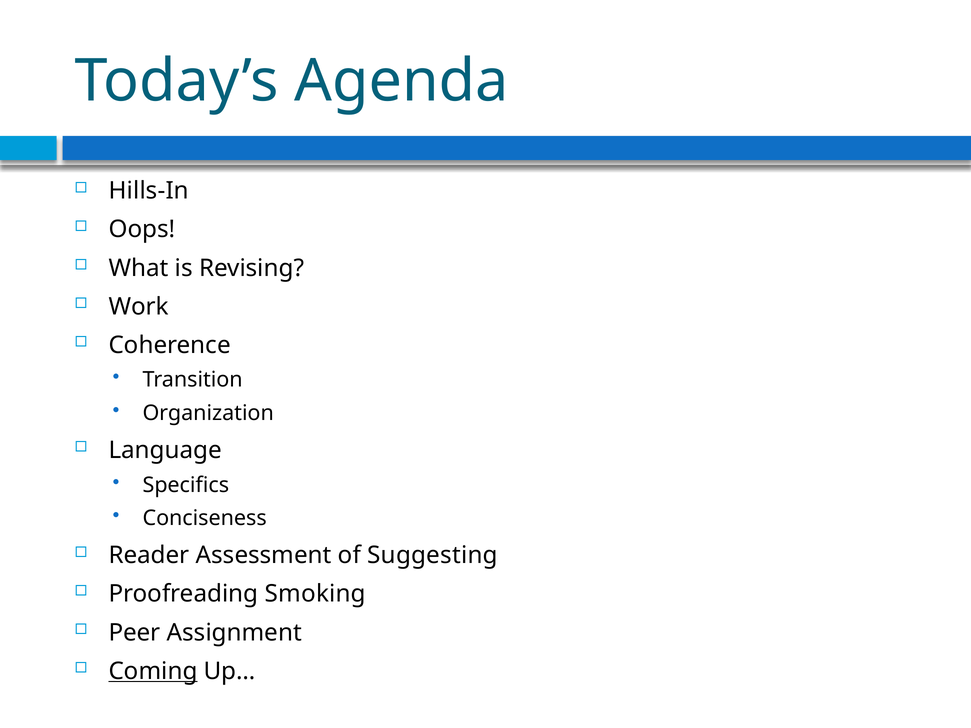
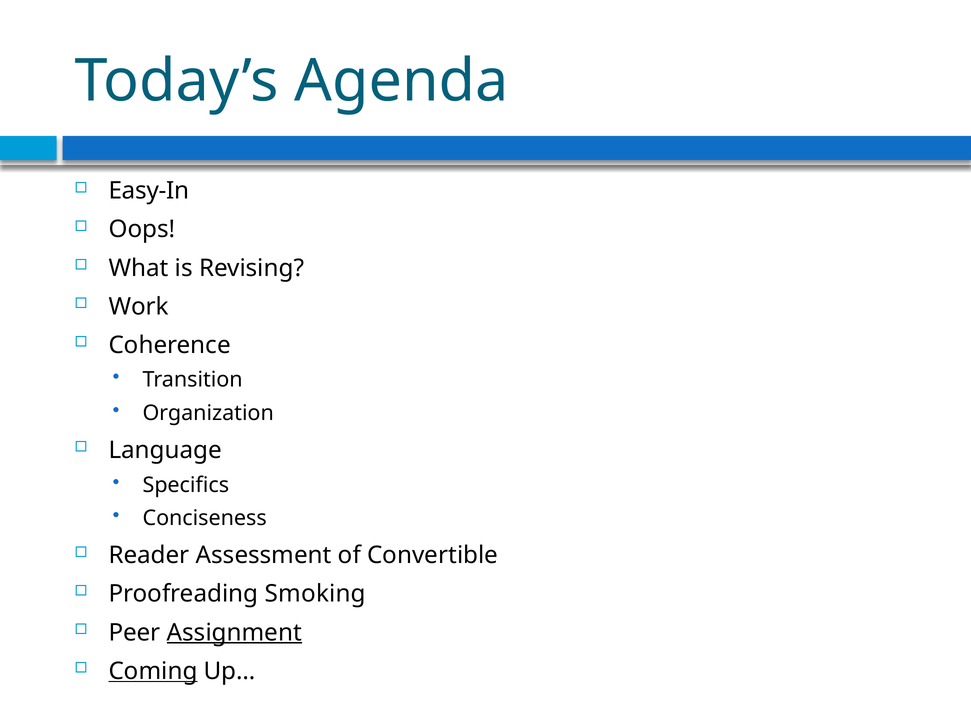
Hills-In: Hills-In -> Easy-In (149, 191)
Suggesting: Suggesting -> Convertible (433, 556)
Assignment underline: none -> present (234, 633)
